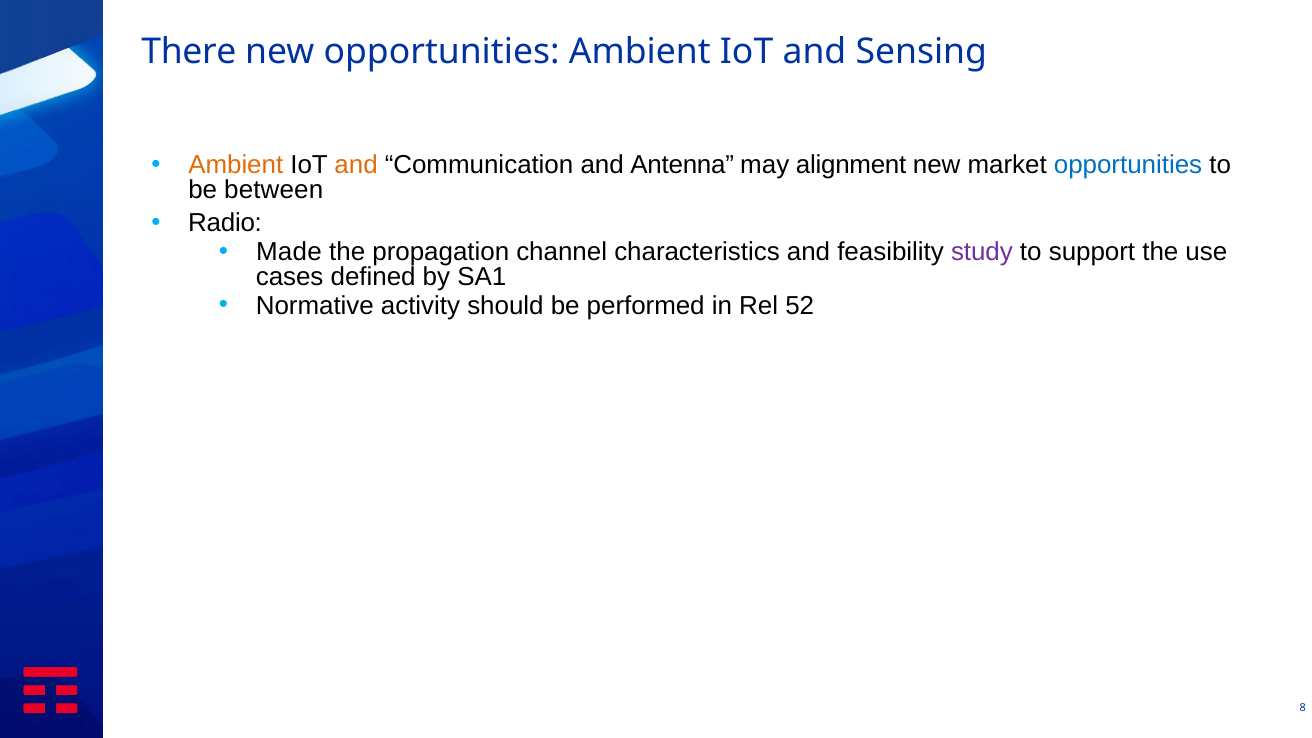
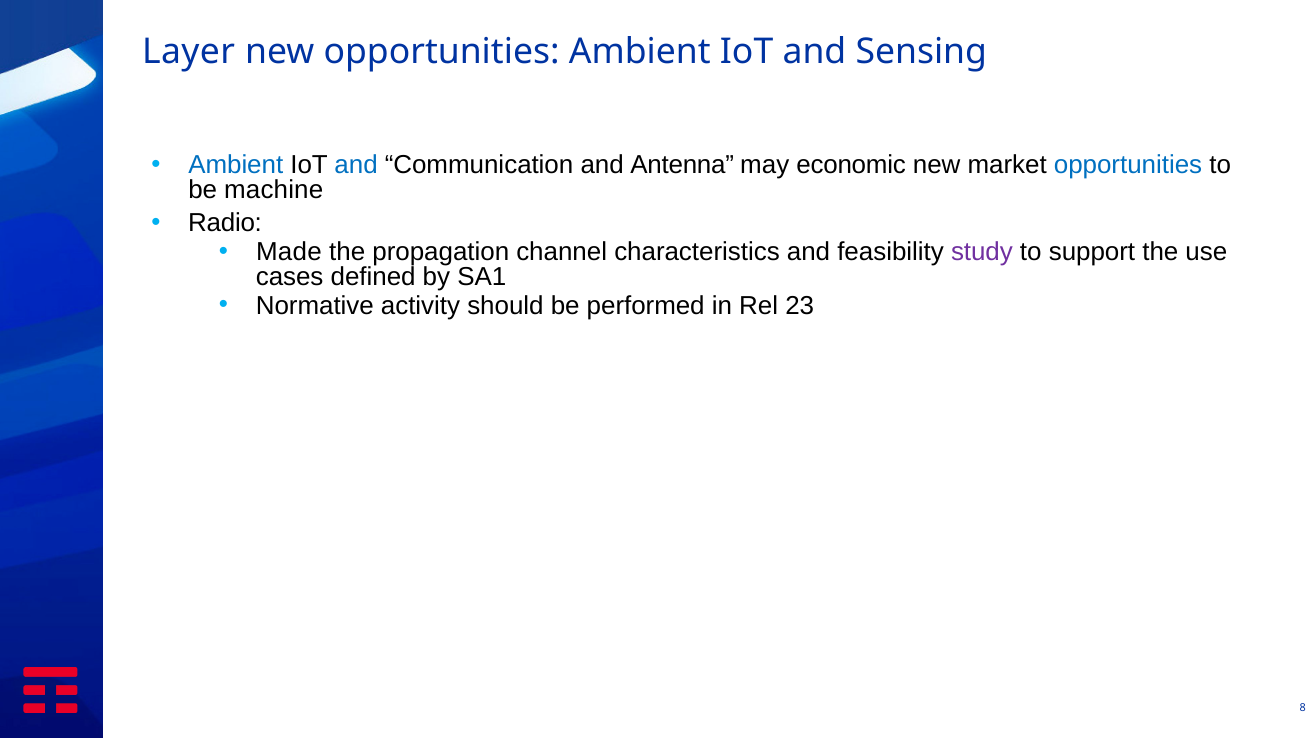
There: There -> Layer (189, 52)
Ambient colour: orange -> blue (236, 165)
and colour: orange -> blue (356, 165)
alignment: alignment -> economic (851, 165)
between: between -> machine (274, 190)
52: 52 -> 23 (800, 306)
